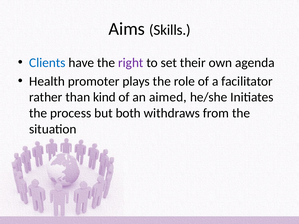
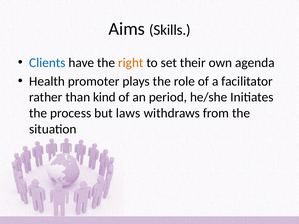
right colour: purple -> orange (131, 63)
aimed: aimed -> period (168, 97)
both: both -> laws (128, 113)
